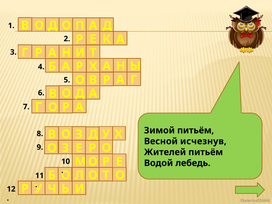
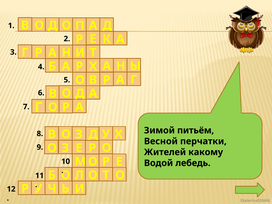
исчезнув: исчезнув -> перчатки (203, 141)
Жителей питьём: питьём -> какому (206, 152)
